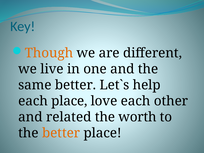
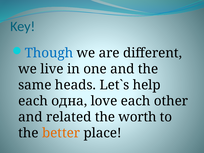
Though colour: orange -> blue (49, 53)
same better: better -> heads (75, 85)
each place: place -> одна (69, 101)
